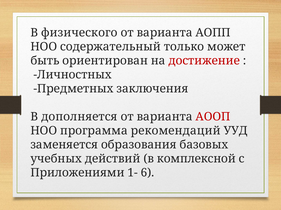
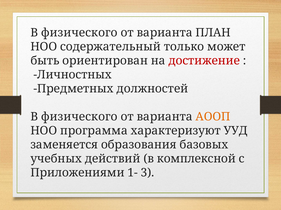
АОПП: АОПП -> ПЛАН (213, 33)
заключения: заключения -> должностей (152, 89)
дополняется: дополняется -> физического (79, 117)
АООП colour: red -> orange (213, 117)
рекомендаций: рекомендаций -> характеризуют (176, 131)
6: 6 -> 3 (147, 173)
